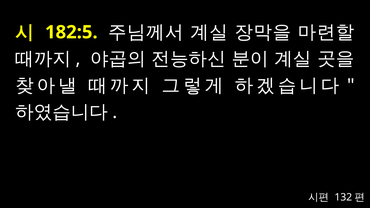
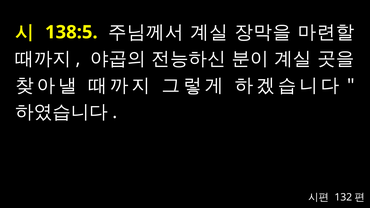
182:5: 182:5 -> 138:5 (71, 32)
